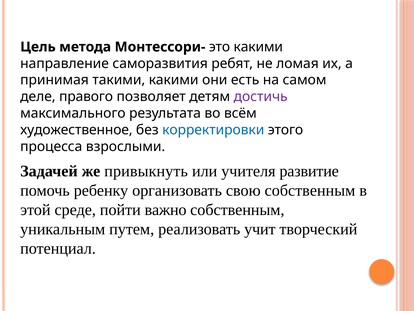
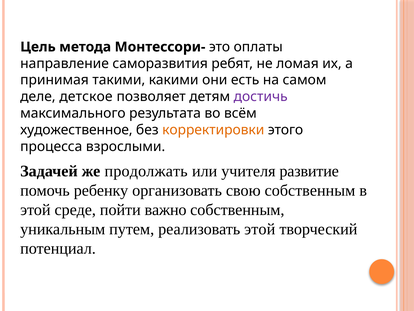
это какими: какими -> оплаты (258, 47)
правого: правого -> детское (86, 97)
корректировки colour: blue -> orange (213, 130)
привыкнуть: привыкнуть -> продолжать (146, 171)
реализовать учит: учит -> этой (260, 229)
